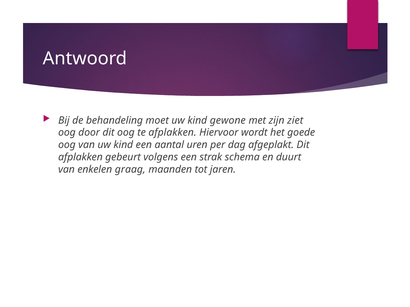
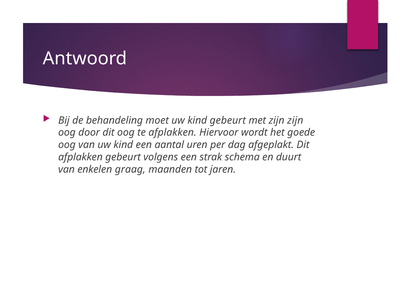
kind gewone: gewone -> gebeurt (228, 121)
zijn ziet: ziet -> zijn (295, 121)
